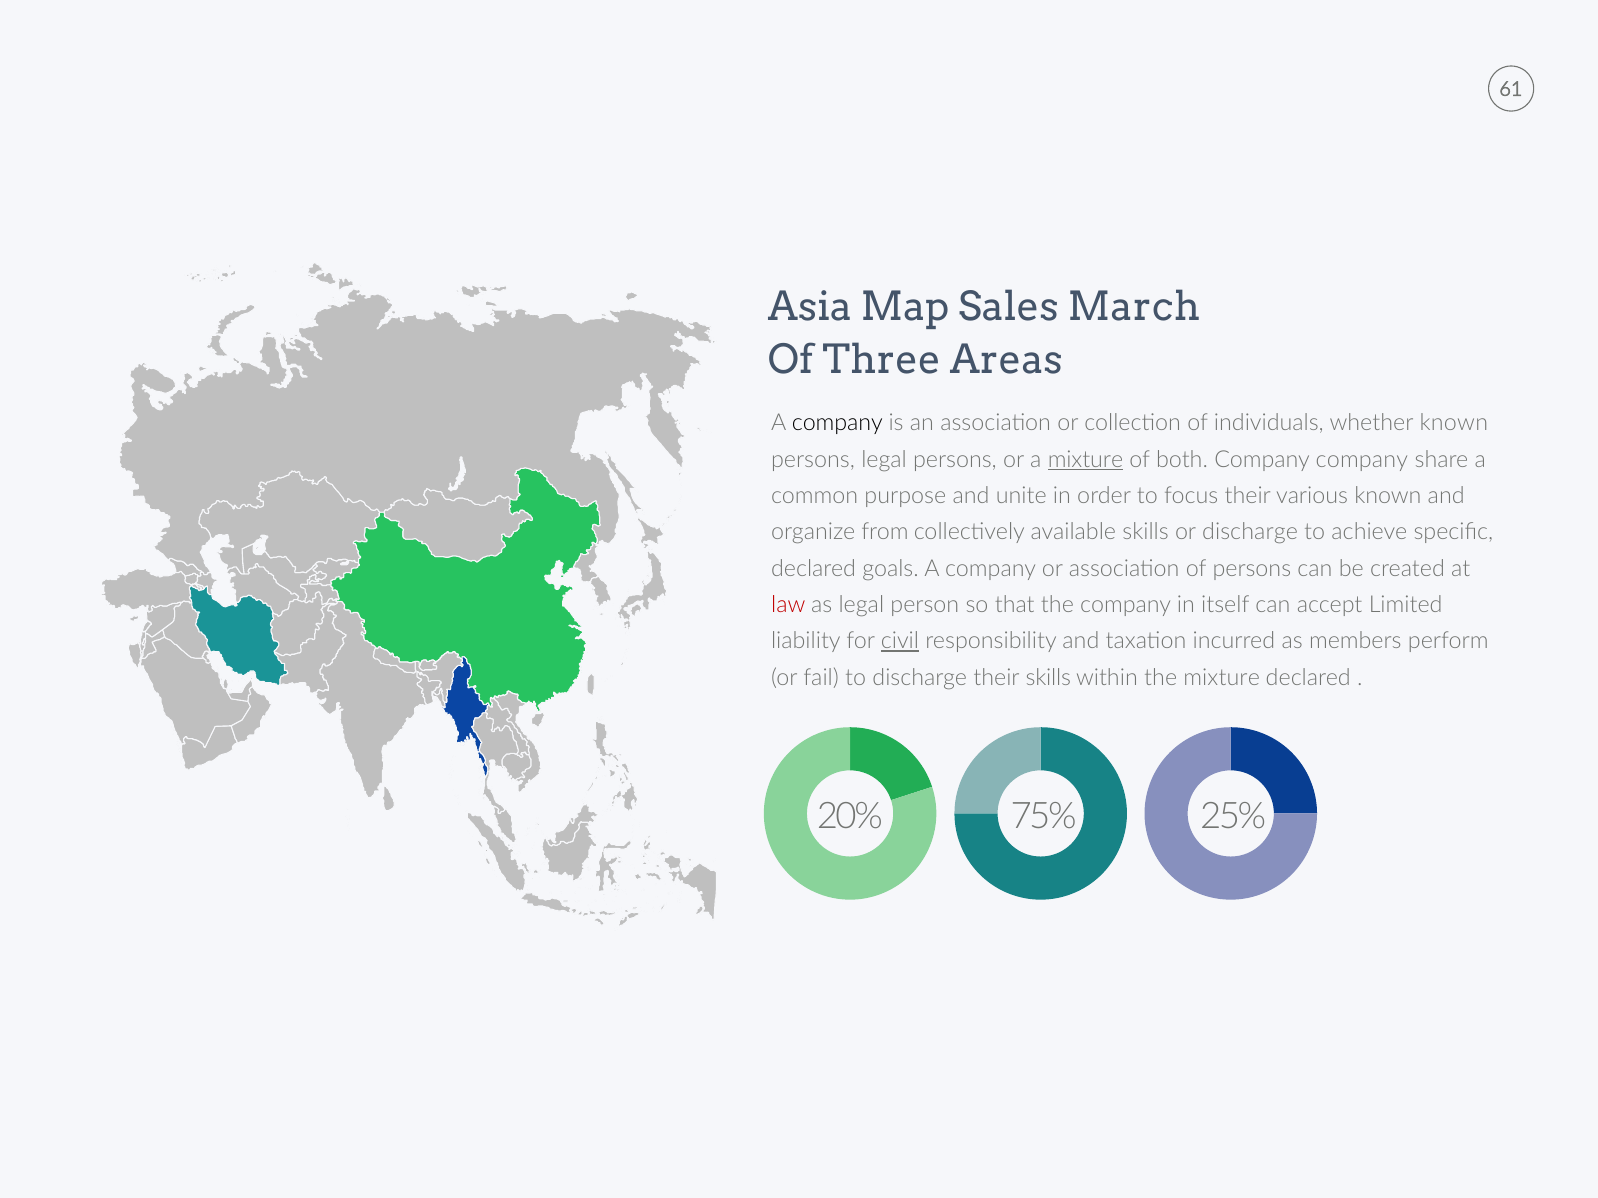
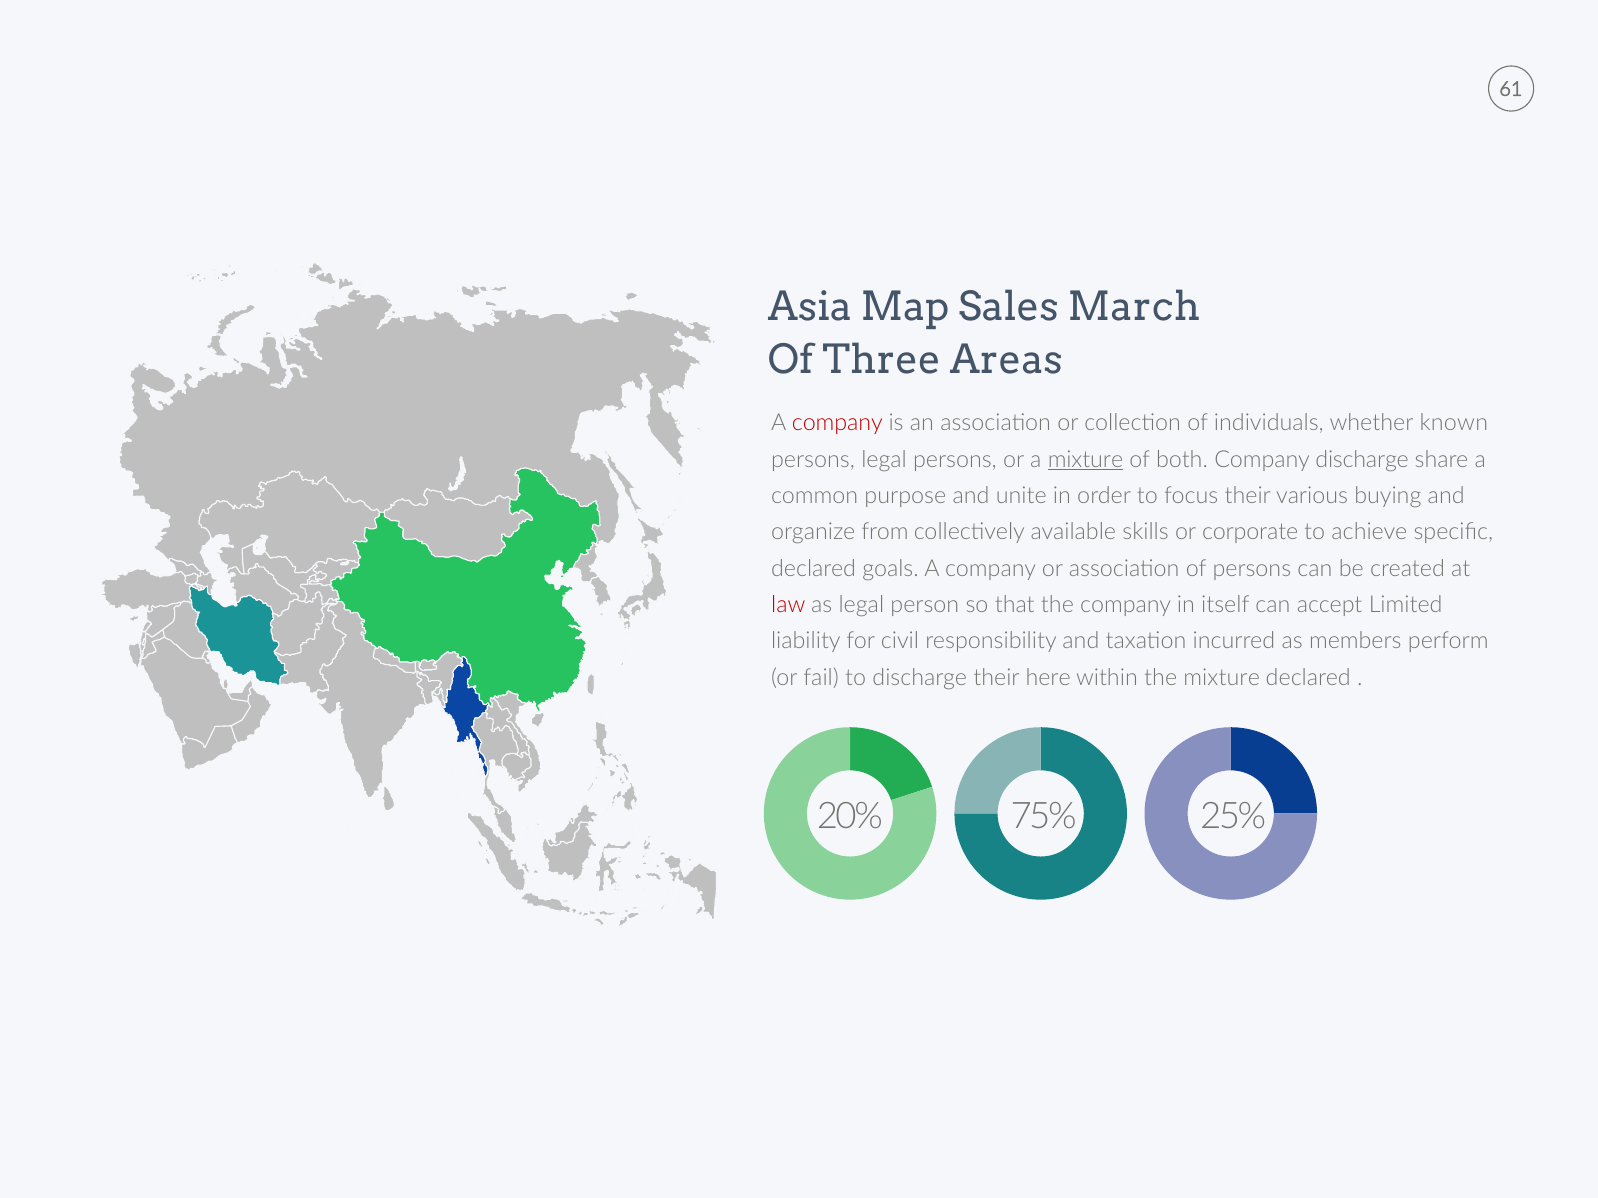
company colour: black -> red (837, 423)
Company company: company -> discharge (1362, 460)
various known: known -> buying (1388, 496)
or discharge: discharge -> corporate (1250, 532)
civil underline: present -> none (900, 641)
their skills: skills -> here (1048, 678)
